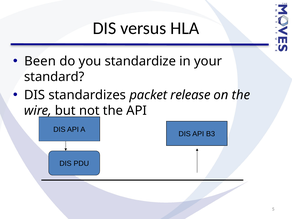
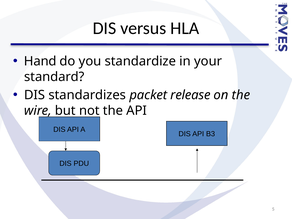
Been: Been -> Hand (40, 61)
